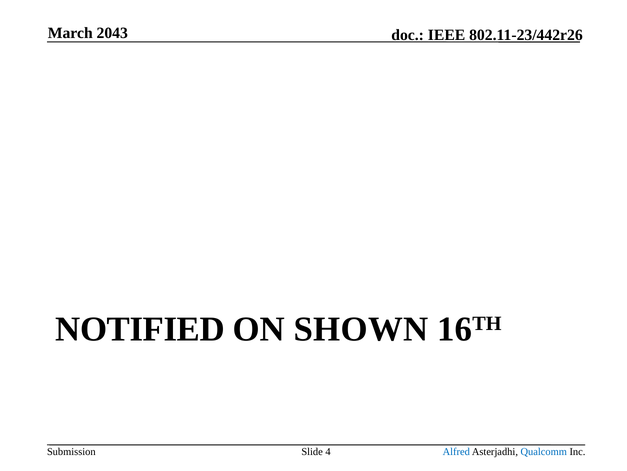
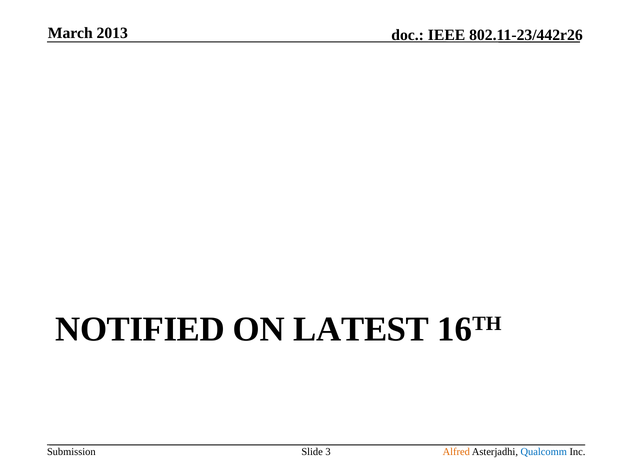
2043: 2043 -> 2013 (112, 33)
SHOWN: SHOWN -> LATEST (361, 329)
4: 4 -> 3 (328, 451)
Alfred colour: blue -> orange (456, 451)
